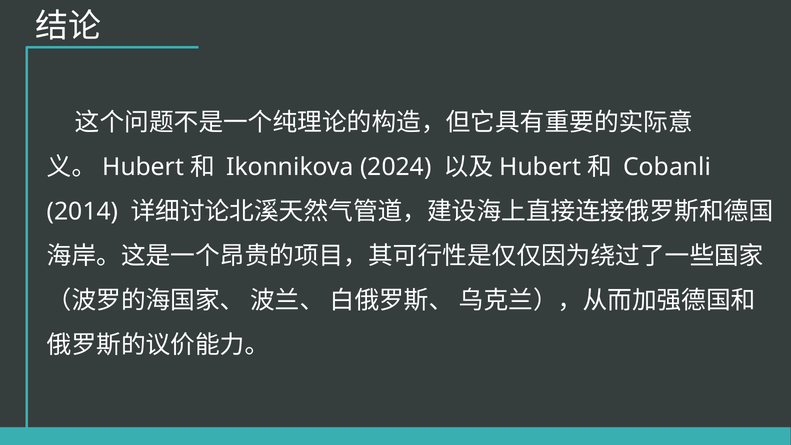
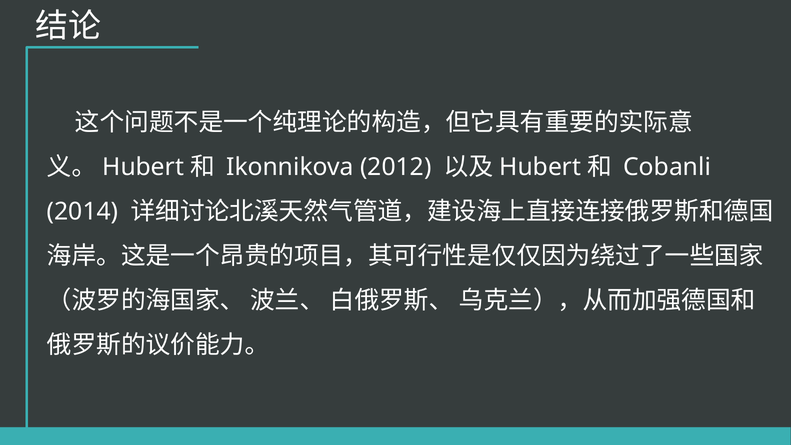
2024: 2024 -> 2012 (396, 167)
